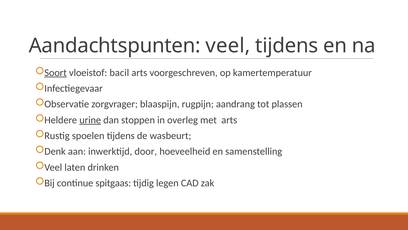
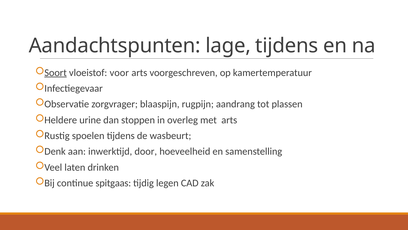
Aandachtspunten veel: veel -> lage (228, 46)
bacil: bacil -> voor (119, 73)
urine underline: present -> none (90, 120)
